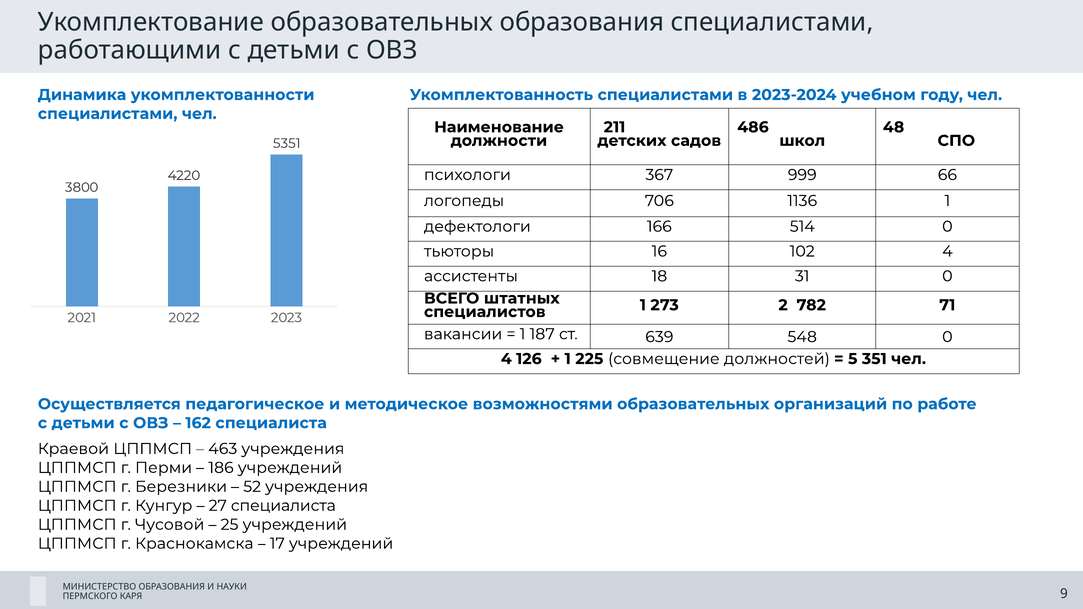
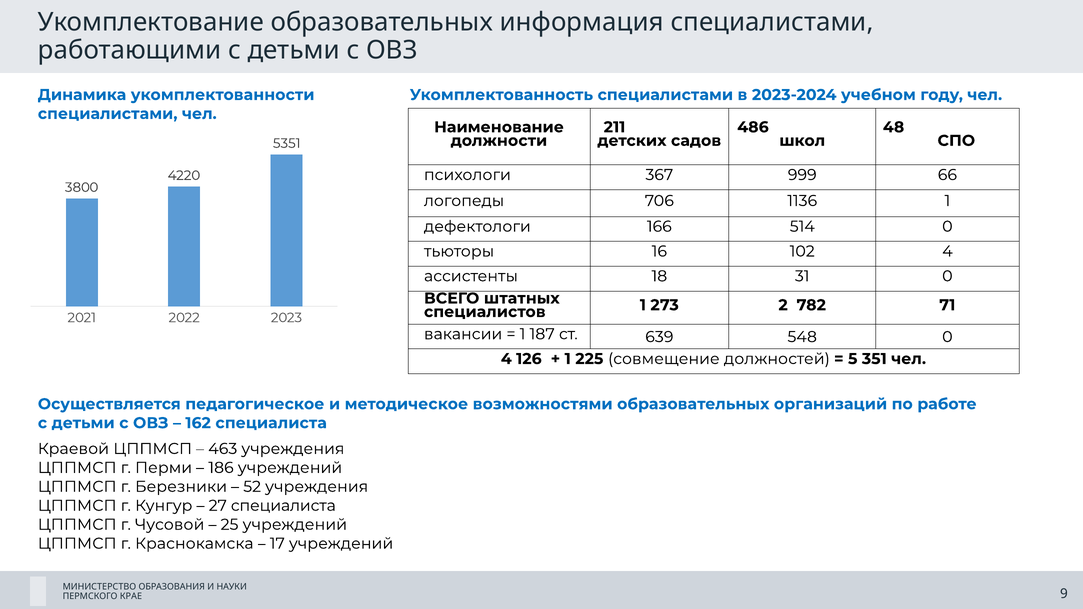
образовательных образования: образования -> информация (582, 22)
КАРЯ: КАРЯ -> КРАЕ (131, 597)
